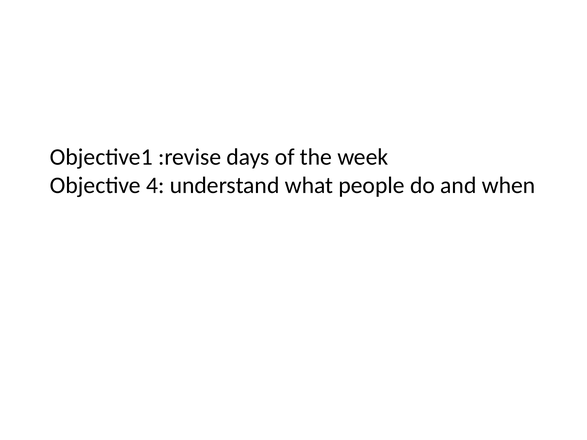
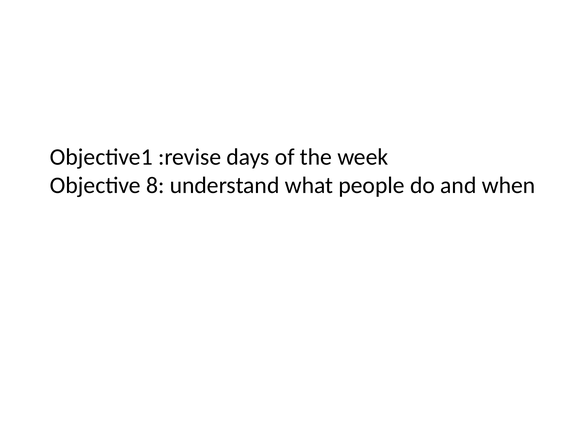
4: 4 -> 8 (155, 186)
